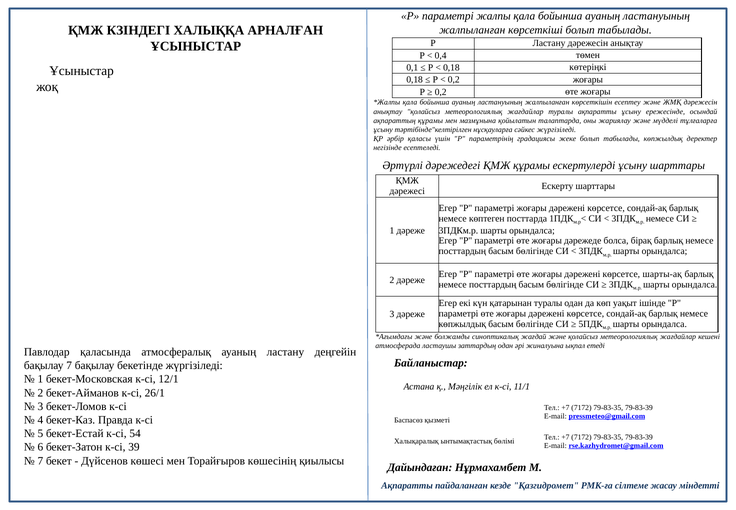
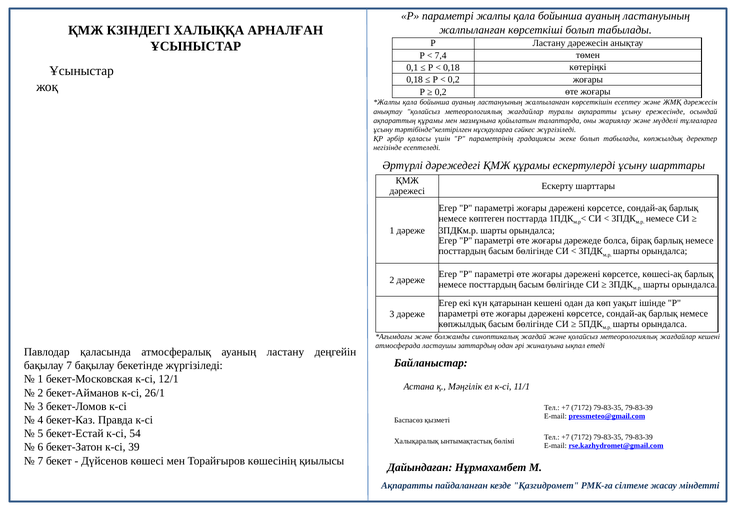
0,4: 0,4 -> 7,4 (441, 55)
шарты-ақ: шарты-ақ -> көшесі-ақ (662, 274)
қатарынан туралы: туралы -> кешені (548, 303)
